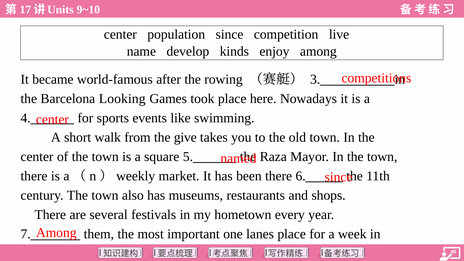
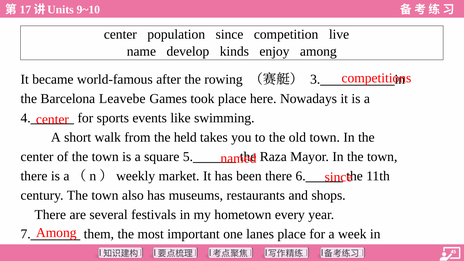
Looking: Looking -> Leavebe (122, 99)
give: give -> held (185, 138)
